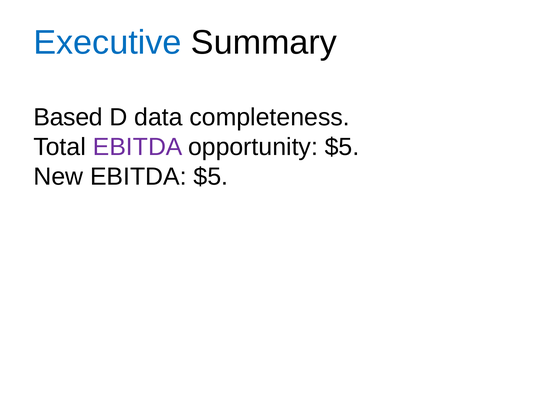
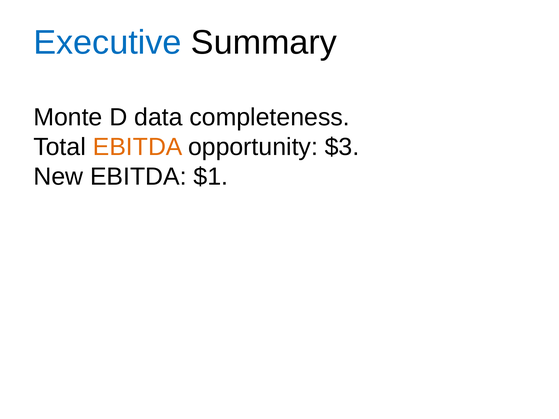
Based: Based -> Monte (68, 117)
EBITDA colour: purple -> orange (138, 147)
opportunity $5: $5 -> $3 (342, 147)
EBITDA $5: $5 -> $1 (211, 177)
